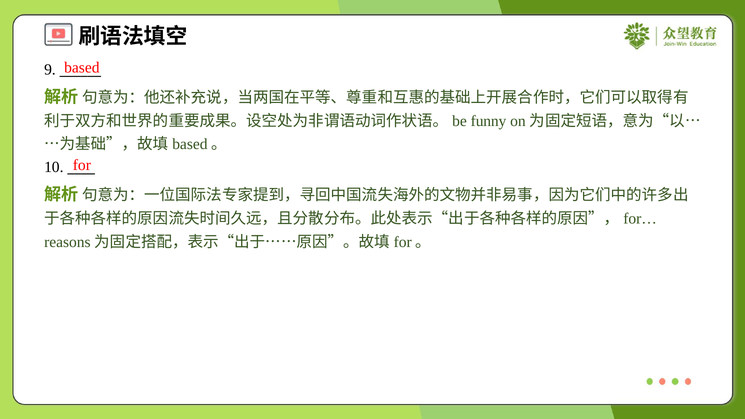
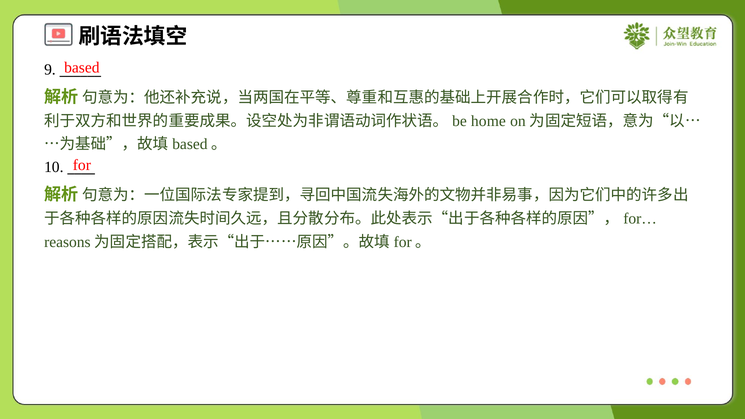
funny: funny -> home (488, 121)
